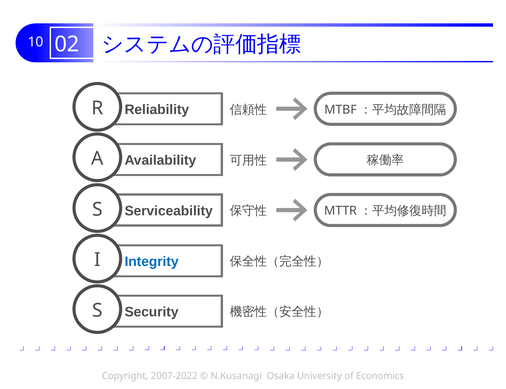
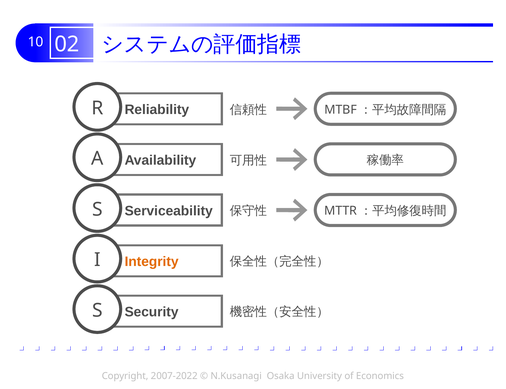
Integrity colour: blue -> orange (152, 262)
